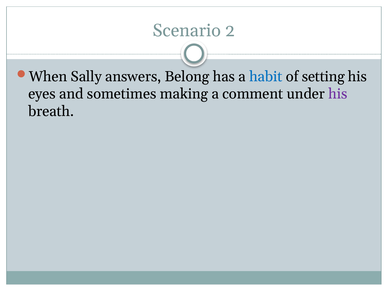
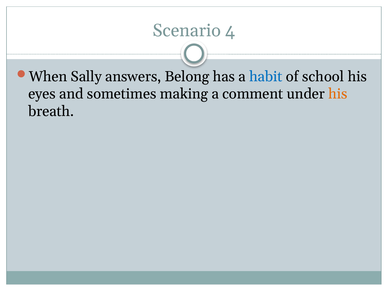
2: 2 -> 4 (230, 31)
setting: setting -> school (323, 76)
his colour: purple -> orange (338, 94)
